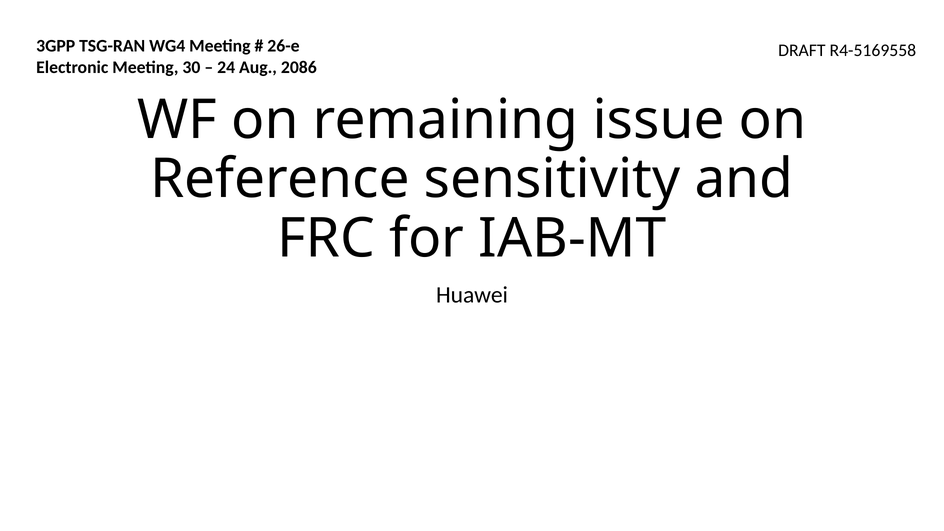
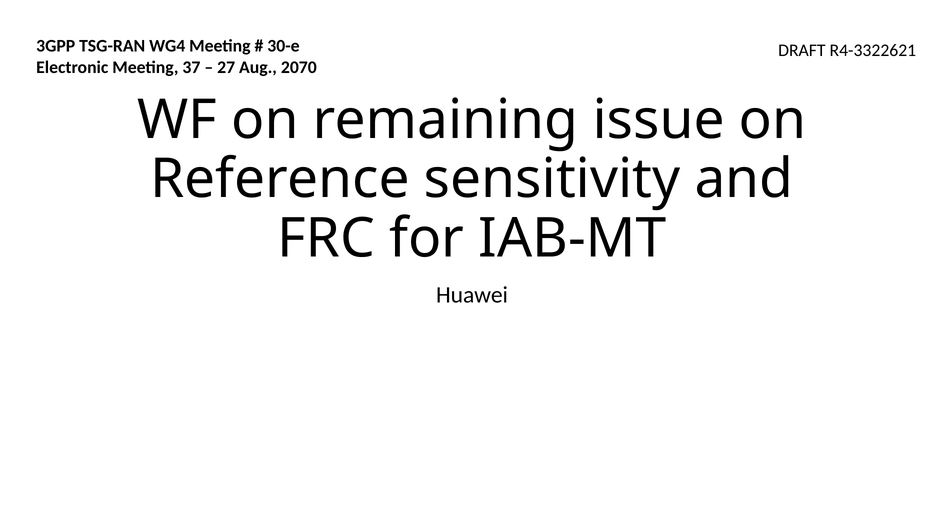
26-e: 26-e -> 30-e (283, 46)
R4-5169558: R4-5169558 -> R4-3322621 (873, 50)
30: 30 -> 37 (191, 67)
24: 24 -> 27 (226, 67)
2086: 2086 -> 2070 (299, 67)
